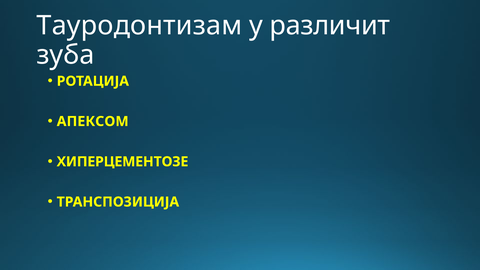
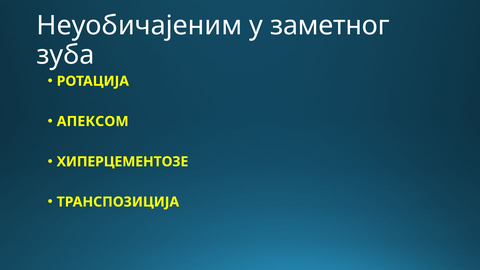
Тауродонтизам: Тауродонтизам -> Неуобичајеним (139, 26)
различит: различит -> заметног (330, 26)
